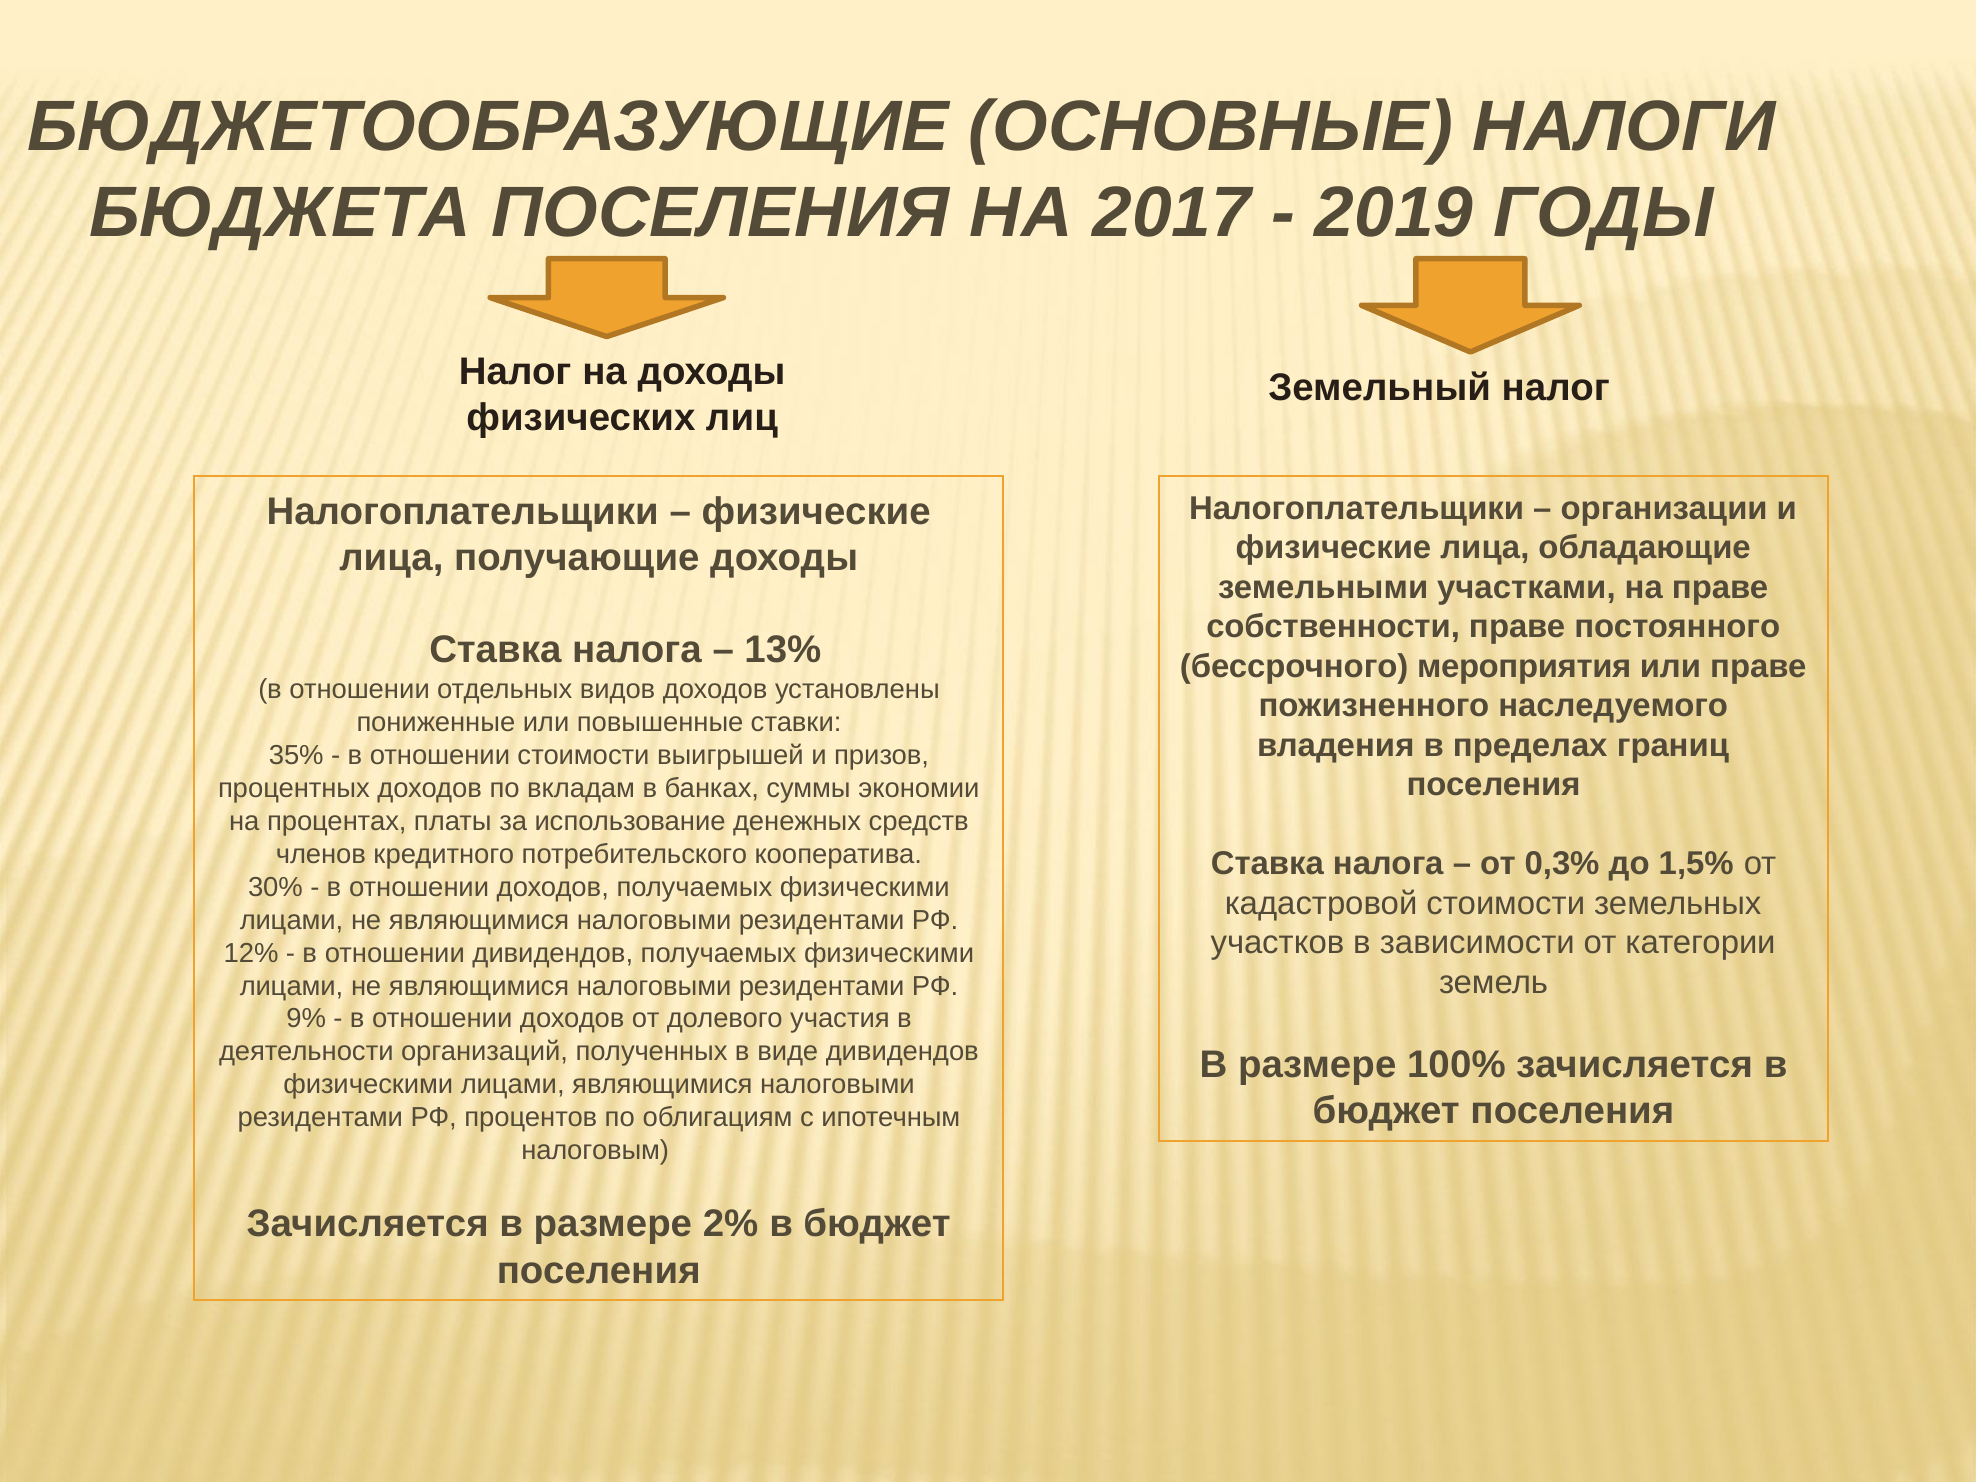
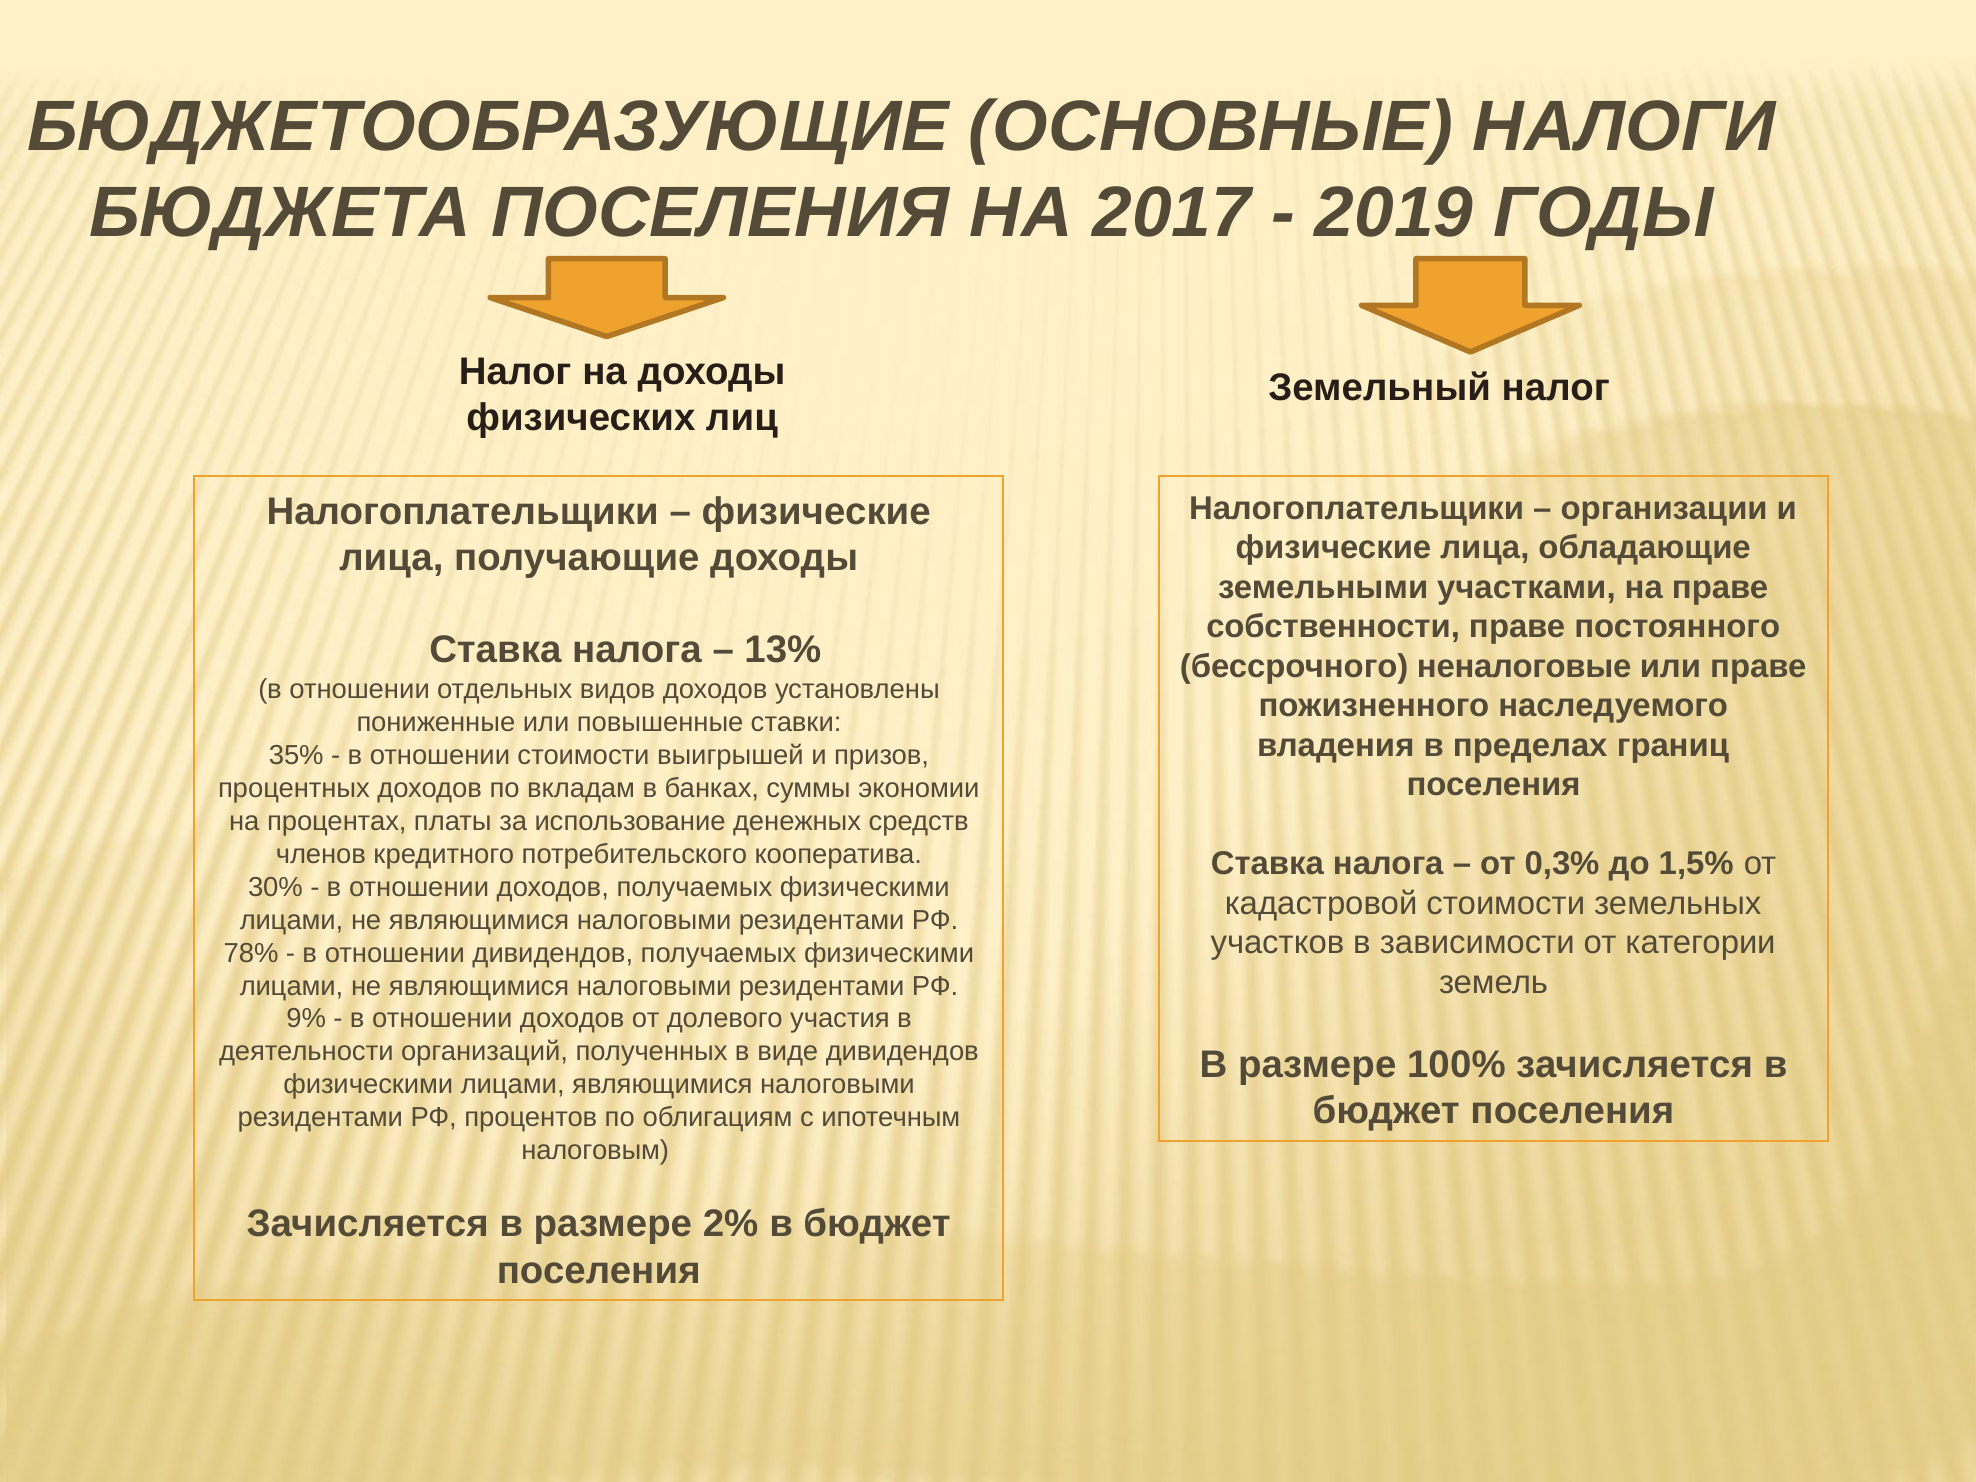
мероприятия: мероприятия -> неналоговые (1524, 666)
12%: 12% -> 78% (251, 953)
